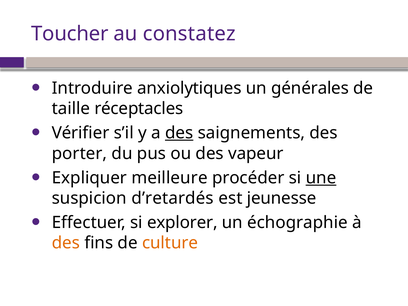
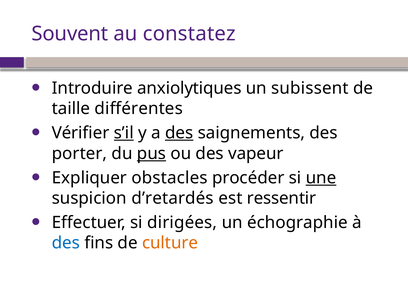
Toucher: Toucher -> Souvent (70, 34)
générales: générales -> subissent (310, 88)
réceptacles: réceptacles -> différentes (139, 109)
s’il underline: none -> present (124, 133)
pus underline: none -> present (152, 153)
meilleure: meilleure -> obstacles (169, 178)
jeunesse: jeunesse -> ressentir (282, 198)
explorer: explorer -> dirigées (182, 223)
des colour: orange -> blue (66, 243)
